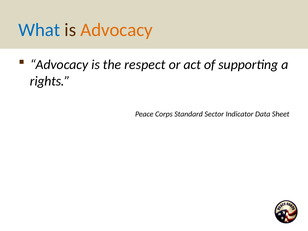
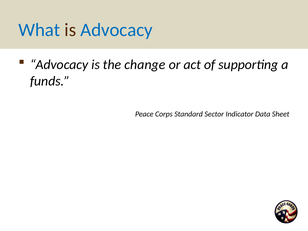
Advocacy colour: orange -> blue (117, 30)
respect: respect -> change (145, 65)
rights: rights -> funds (50, 81)
